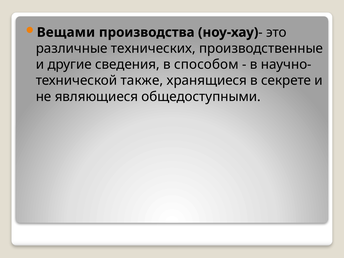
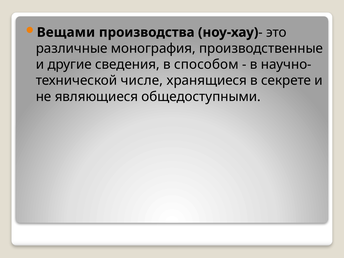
технических: технических -> монография (153, 48)
также: также -> числе (142, 81)
